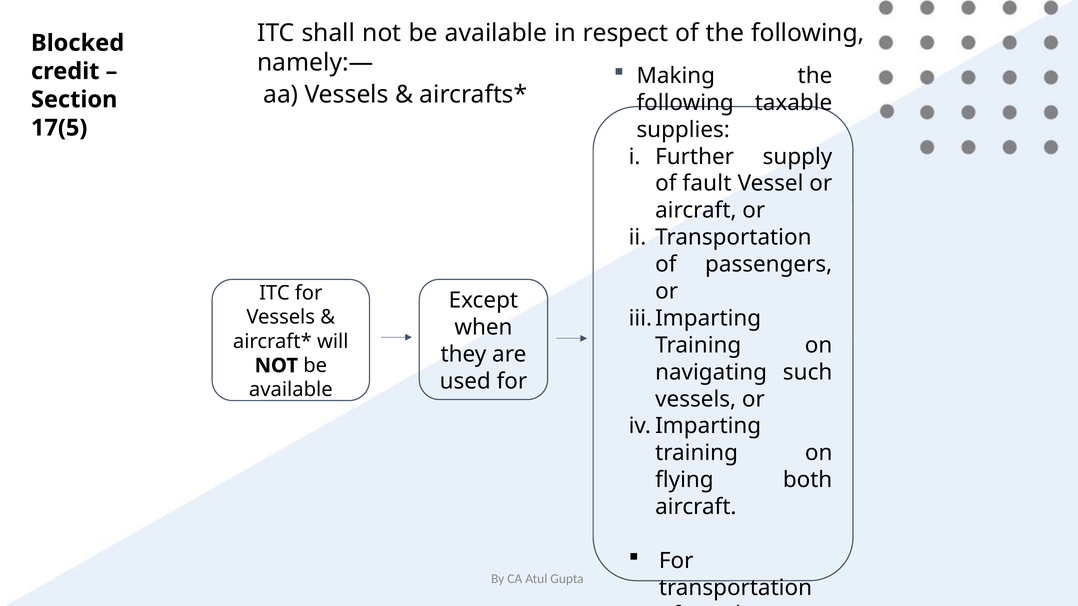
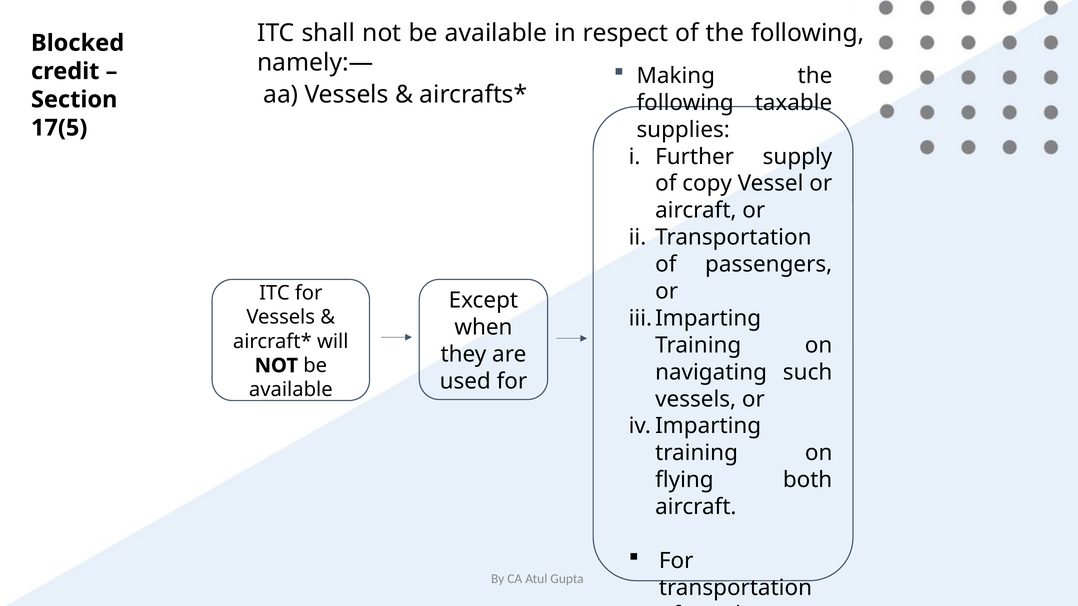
fault: fault -> copy (707, 184)
